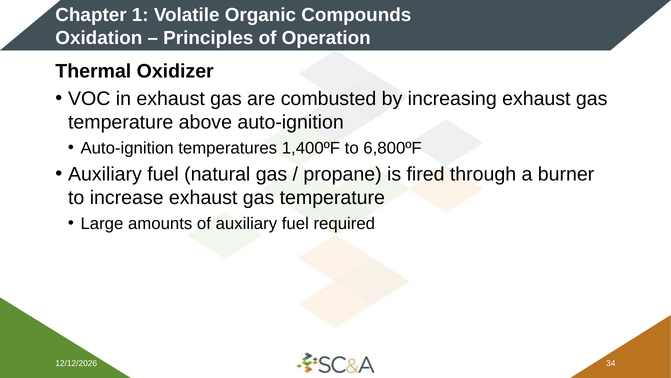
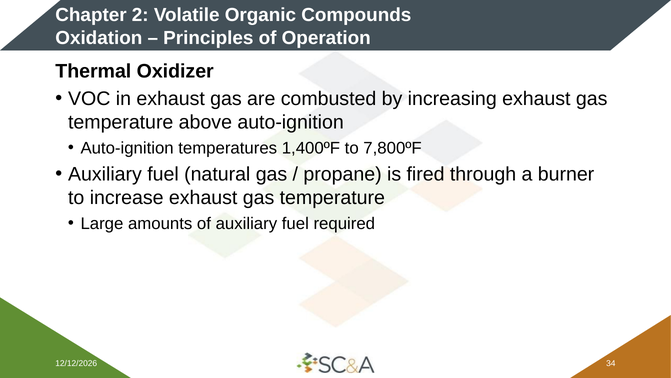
1: 1 -> 2 (140, 15)
6,800ºF: 6,800ºF -> 7,800ºF (393, 148)
